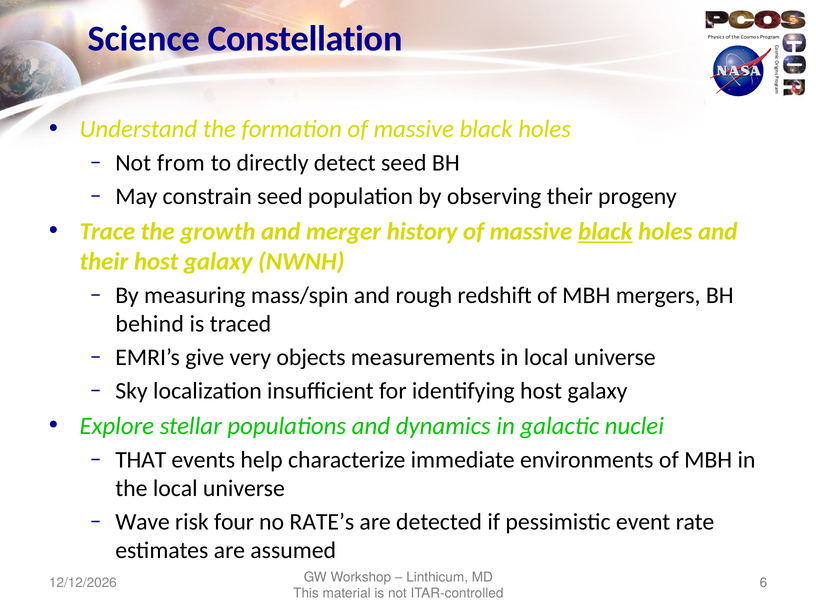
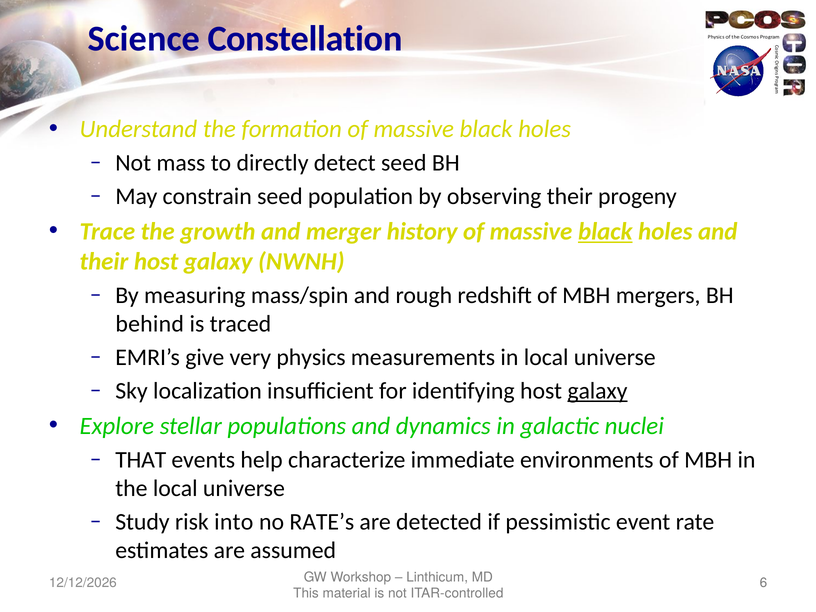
from: from -> mass (181, 163)
objects: objects -> physics (311, 358)
galaxy underline: none -> present (597, 391)
Wave: Wave -> Study (142, 522)
four: four -> into (234, 522)
